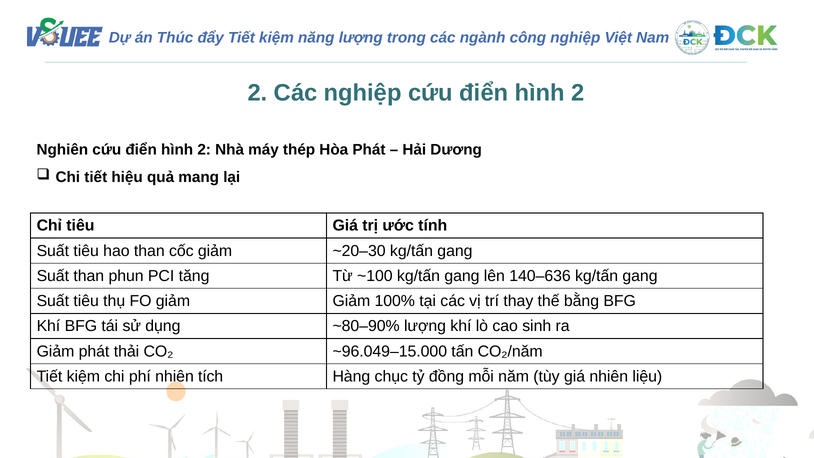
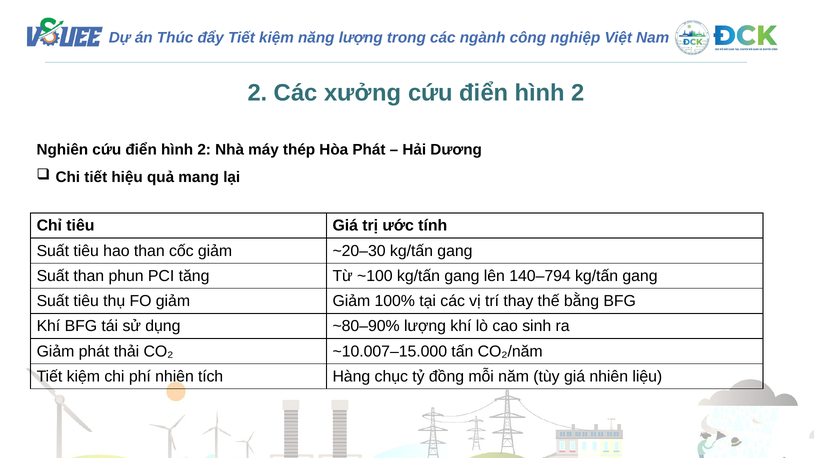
Các nghiệp: nghiệp -> xưởng (363, 93)
140–636: 140–636 -> 140–794 (540, 276)
~96.049–15.000: ~96.049–15.000 -> ~10.007–15.000 (390, 351)
